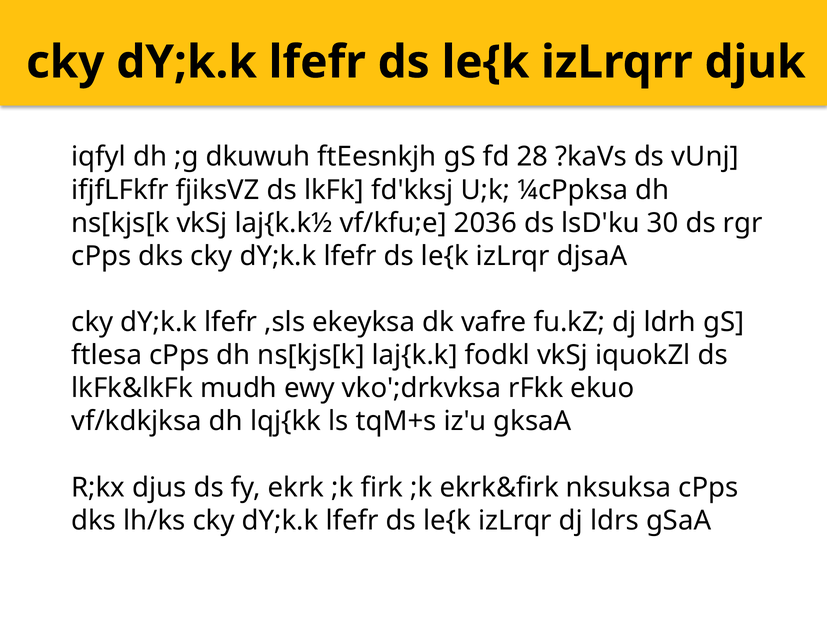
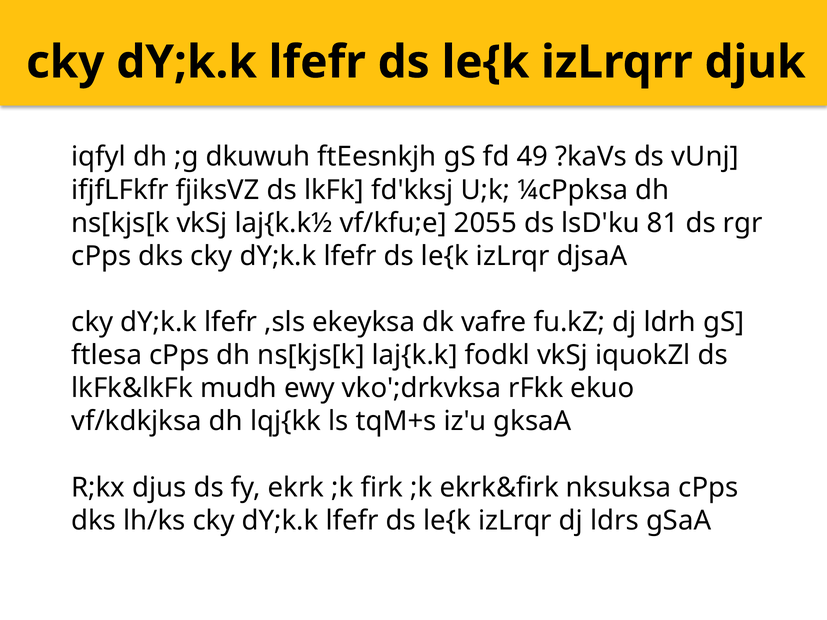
28: 28 -> 49 (532, 157)
2036: 2036 -> 2055 (485, 223)
30: 30 -> 81 (663, 223)
